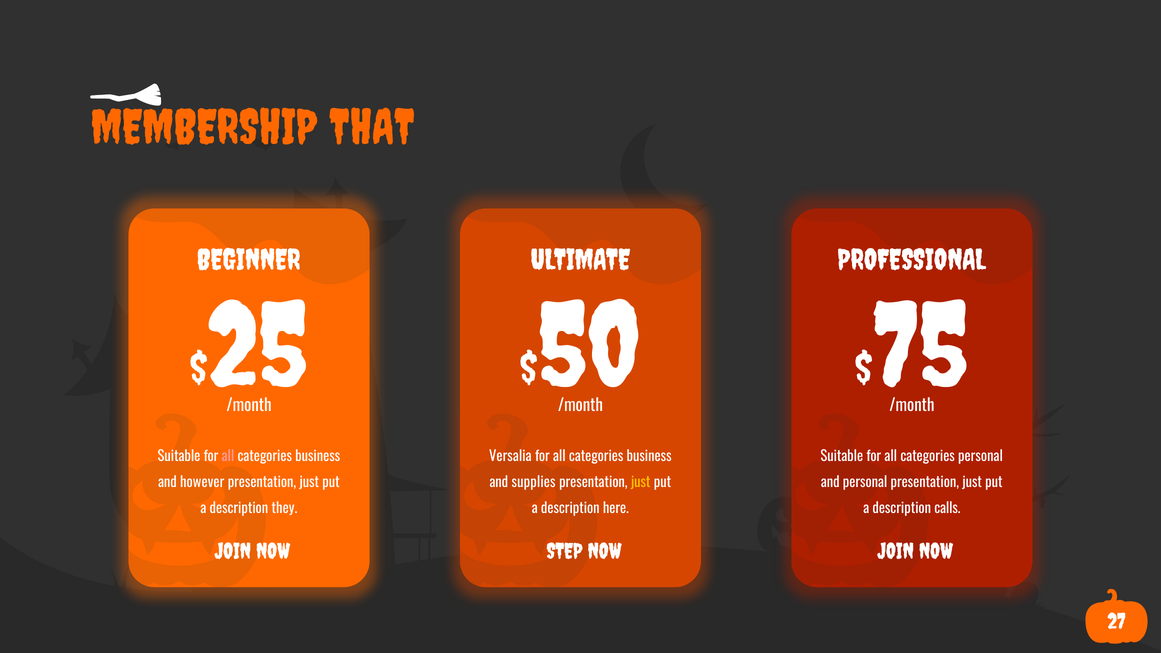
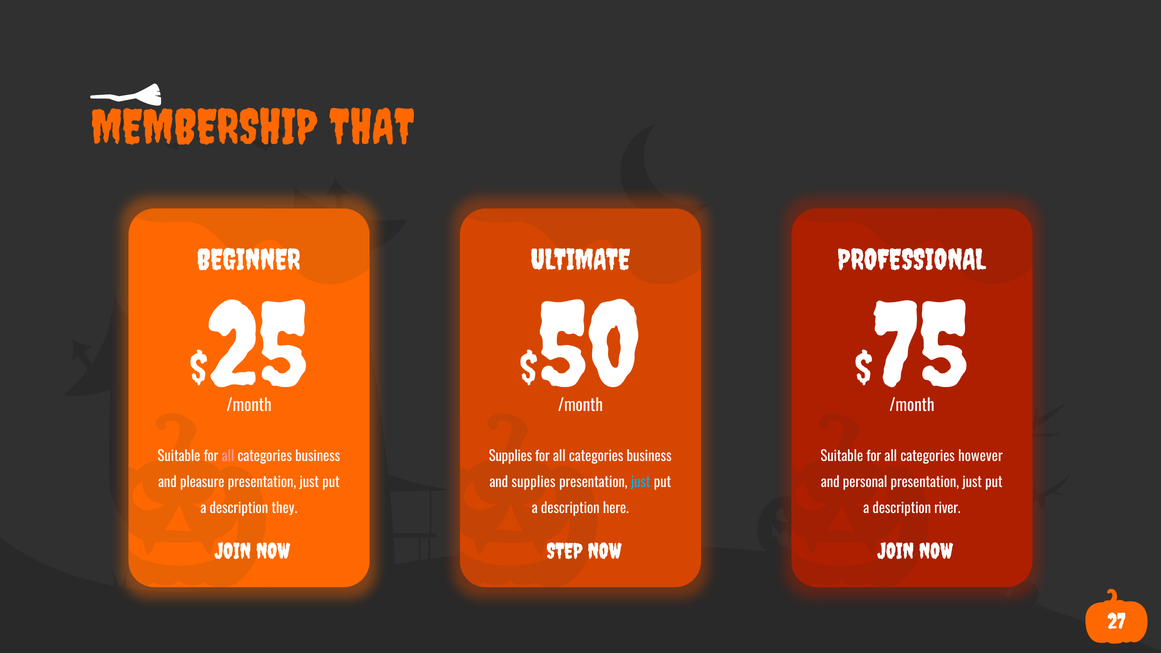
Versalia: Versalia -> Supplies (510, 456)
categories personal: personal -> however (980, 456)
however: however -> pleasure (202, 482)
just colour: yellow -> light blue (641, 482)
calls: calls -> river (947, 509)
